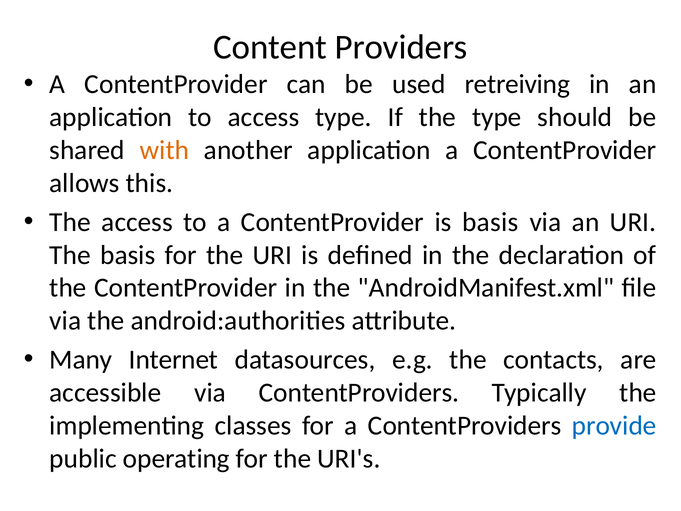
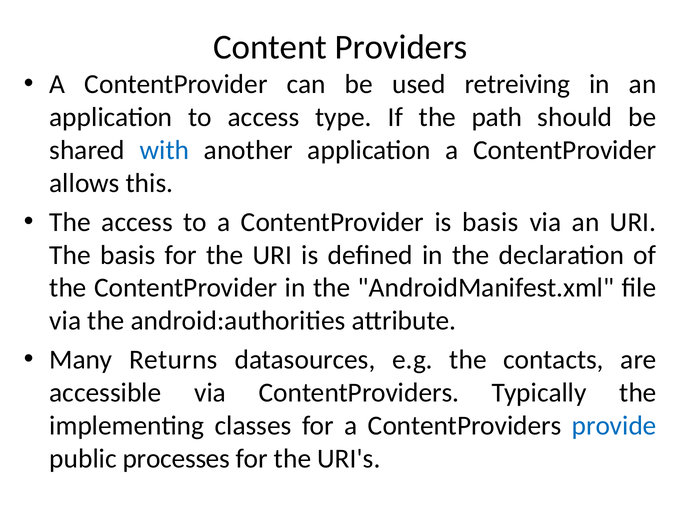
the type: type -> path (497, 117)
with colour: orange -> blue (164, 150)
Internet: Internet -> Returns (173, 360)
operating: operating -> processes (176, 458)
